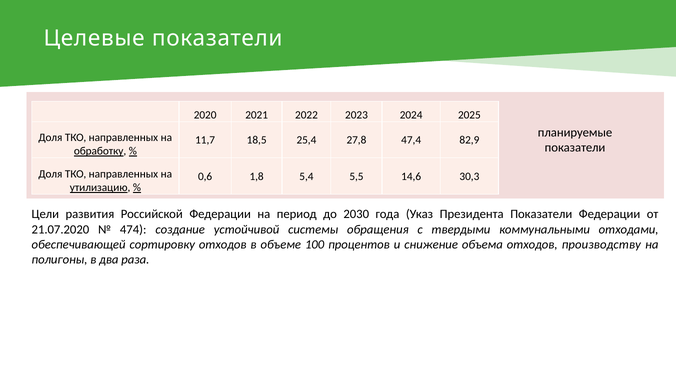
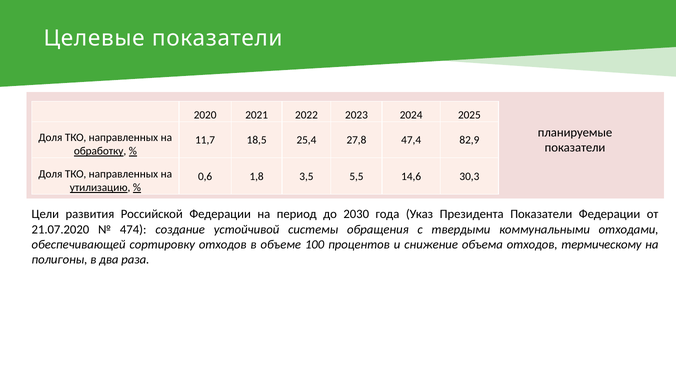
5,4: 5,4 -> 3,5 (306, 177)
производству: производству -> термическому (601, 245)
